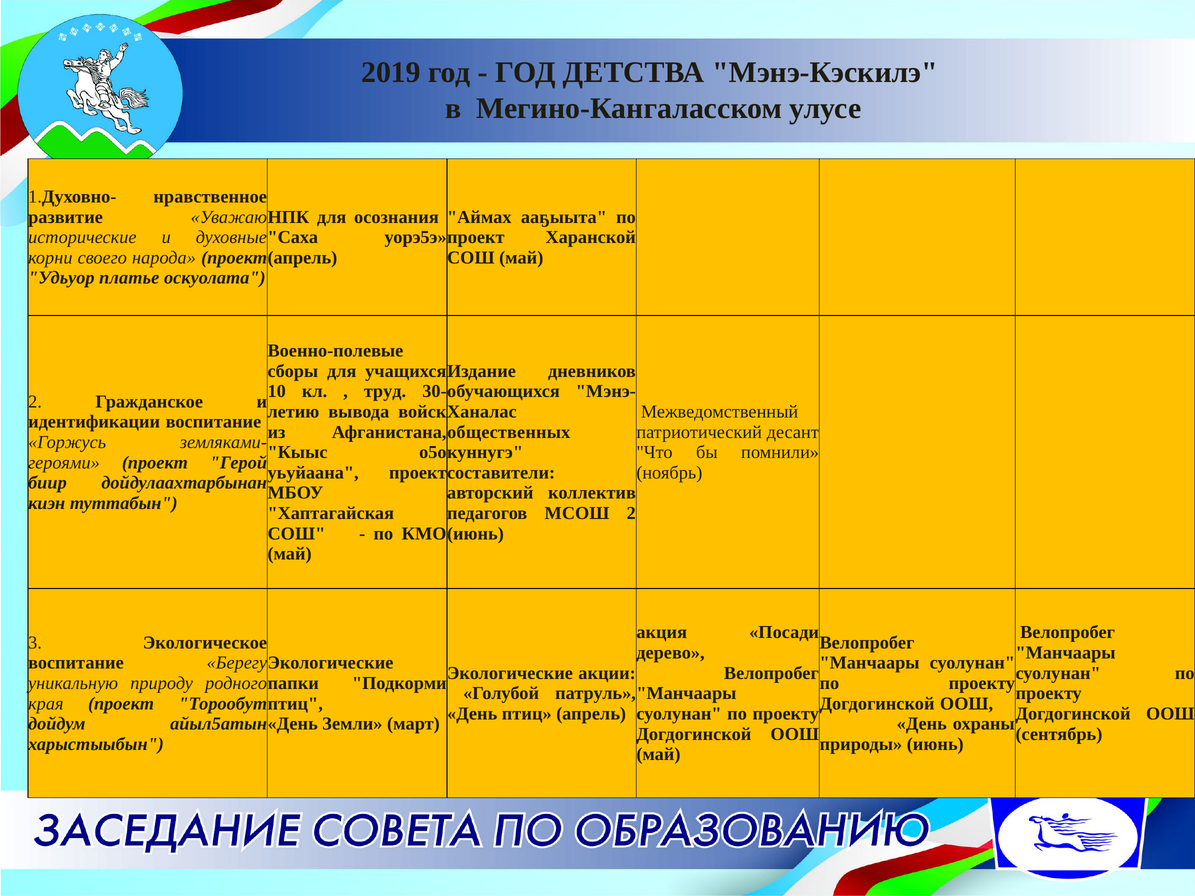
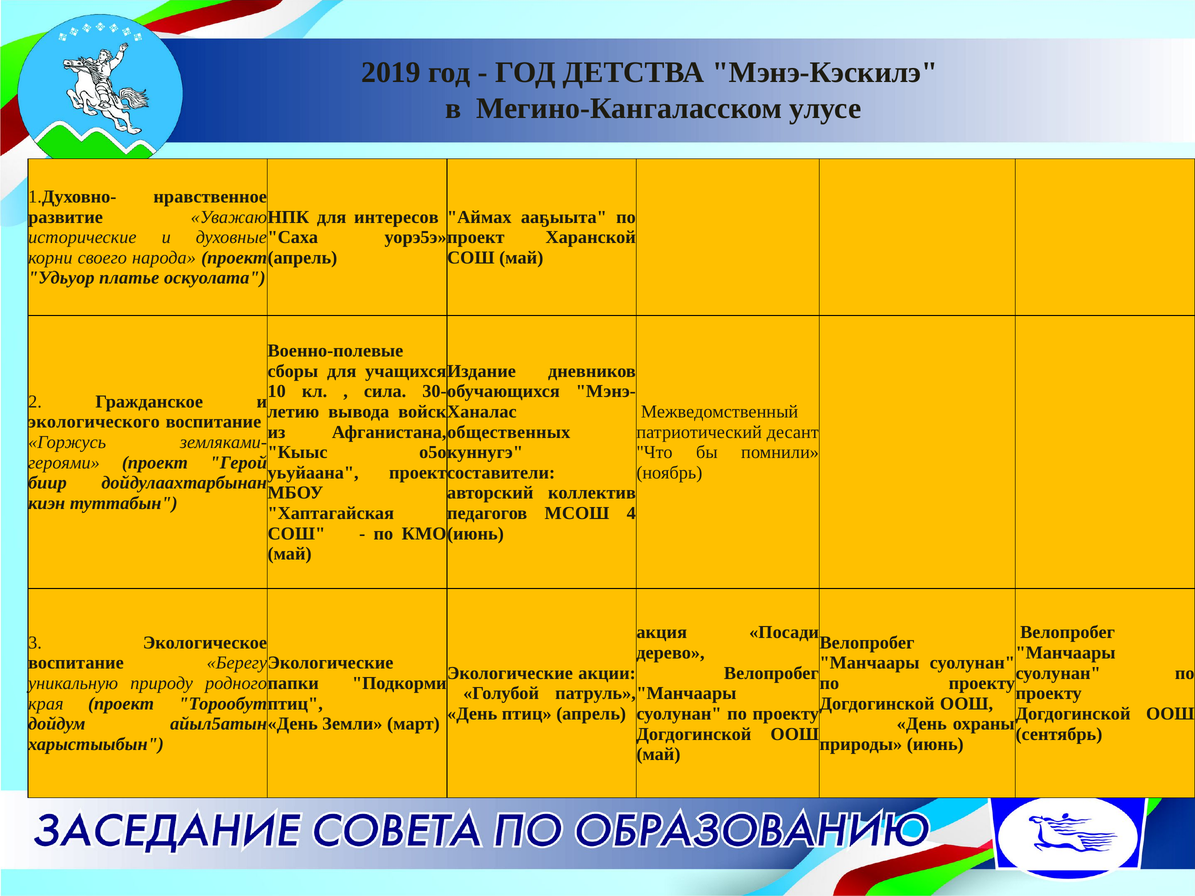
осознания: осознания -> интересов (396, 217)
труд: труд -> сила (385, 391)
идентификации: идентификации -> экологического (94, 422)
МСОШ 2: 2 -> 4 (631, 513)
